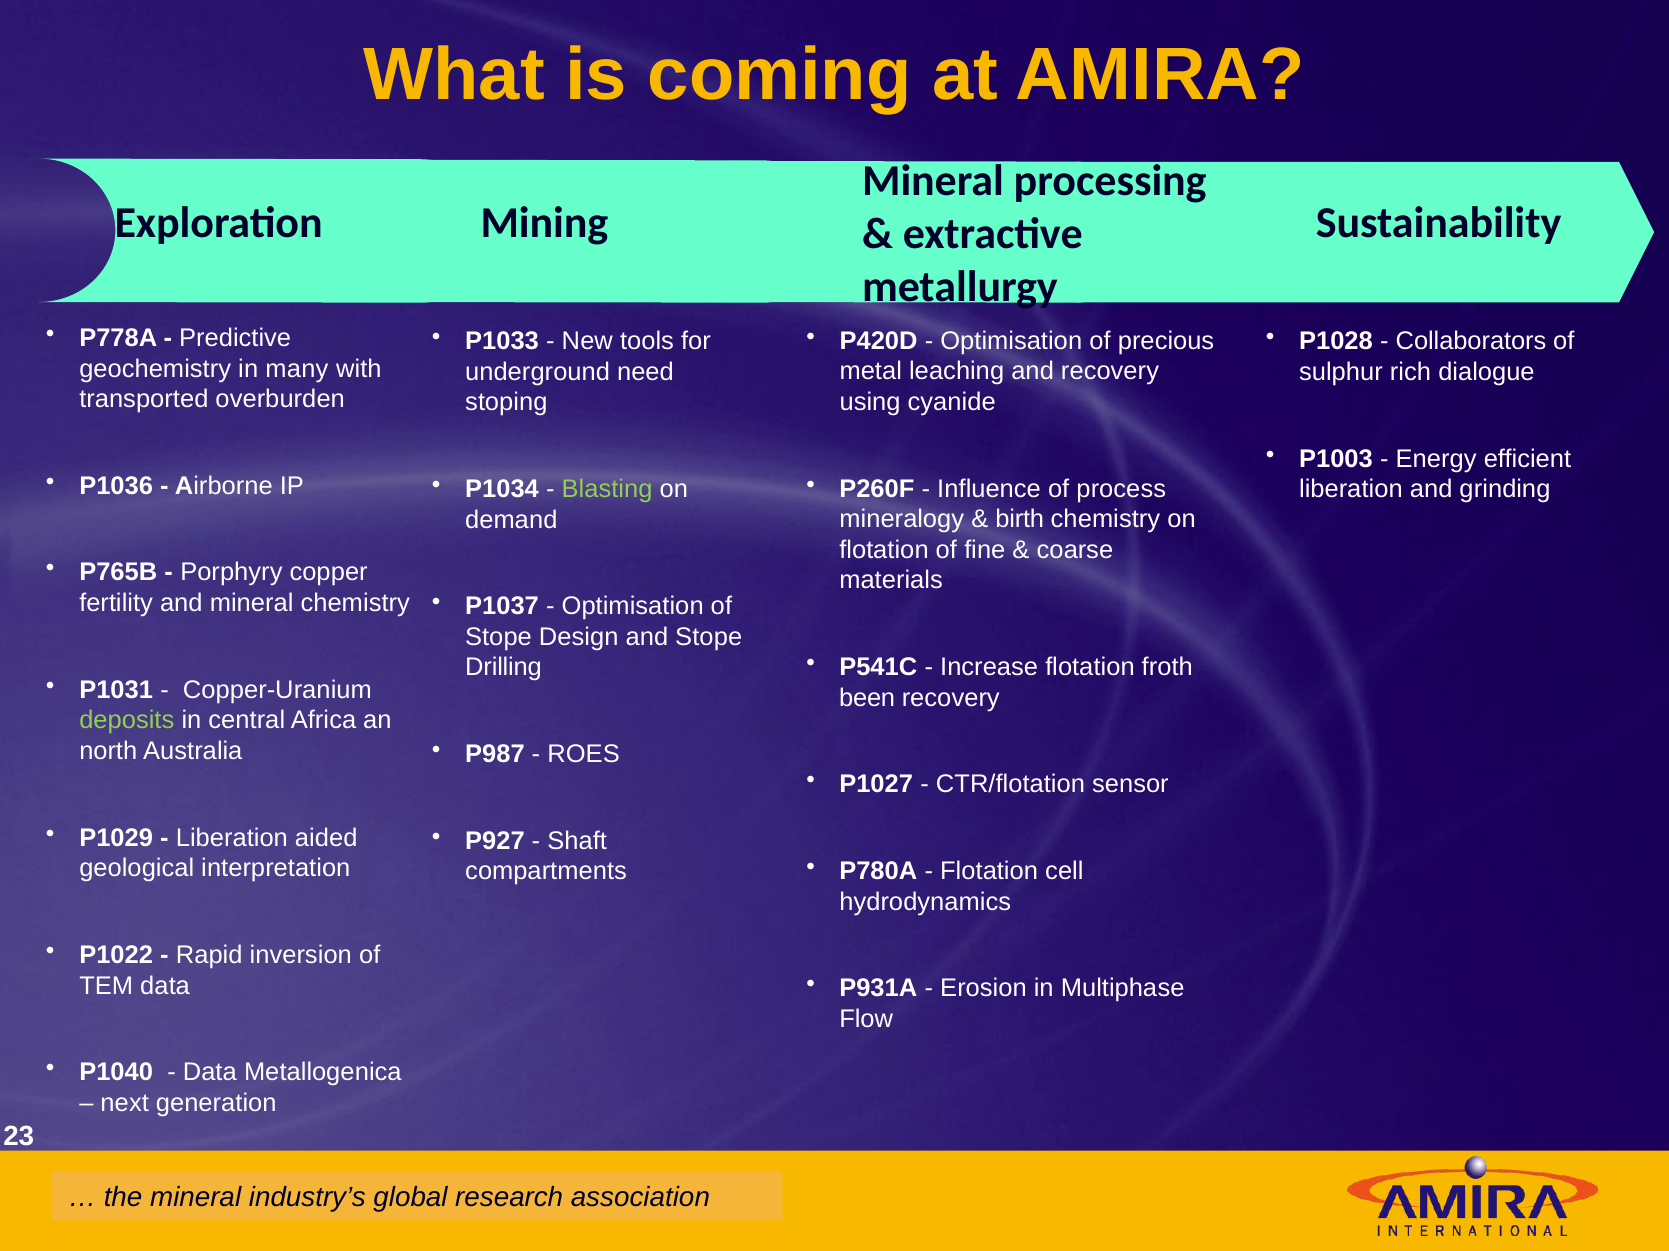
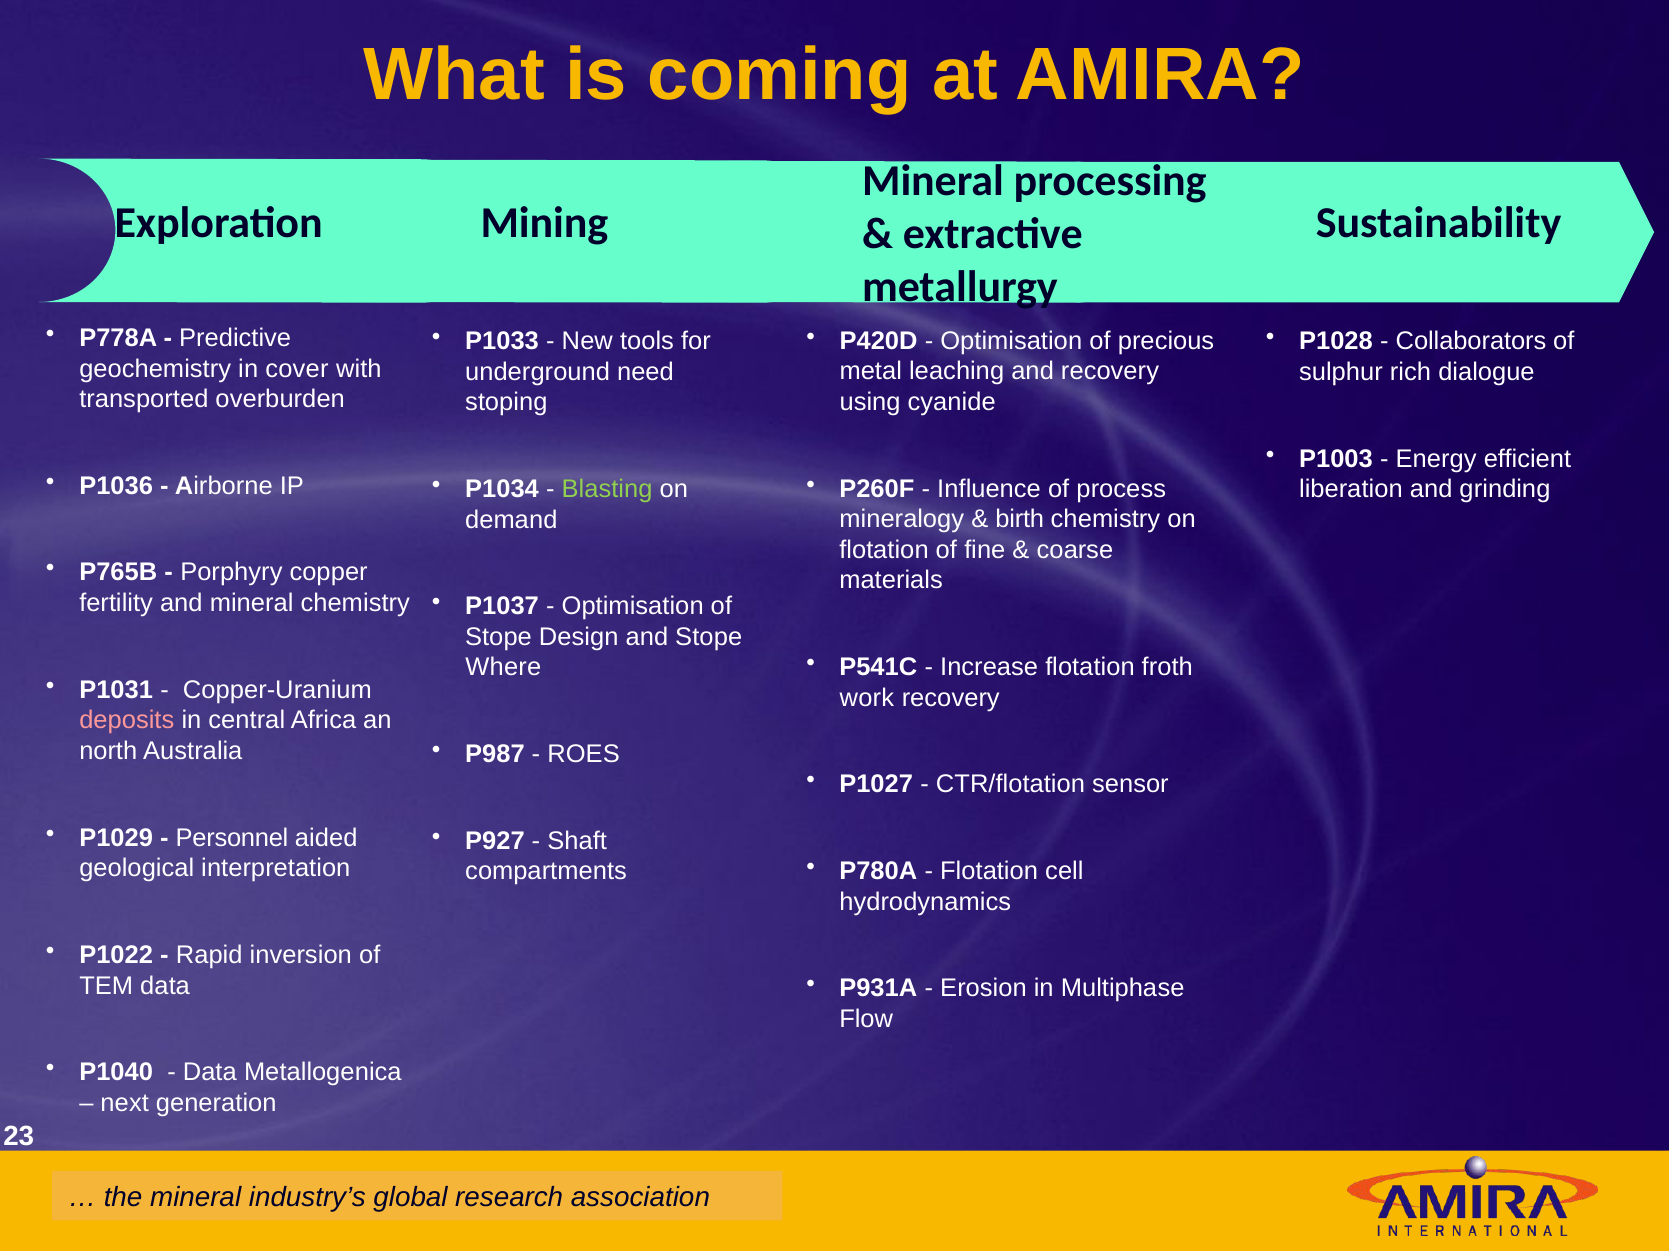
many: many -> cover (297, 369)
Drilling: Drilling -> Where (503, 668)
been: been -> work (867, 698)
deposits colour: light green -> pink (127, 721)
Liberation: Liberation -> Personnel (232, 838)
